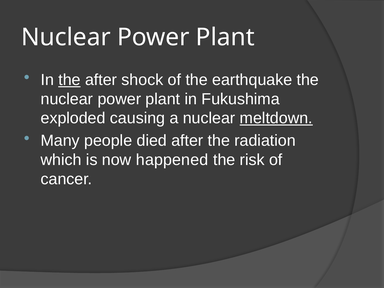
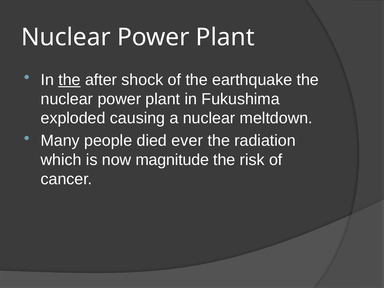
meltdown underline: present -> none (276, 118)
died after: after -> ever (187, 141)
happened: happened -> magnitude (172, 160)
